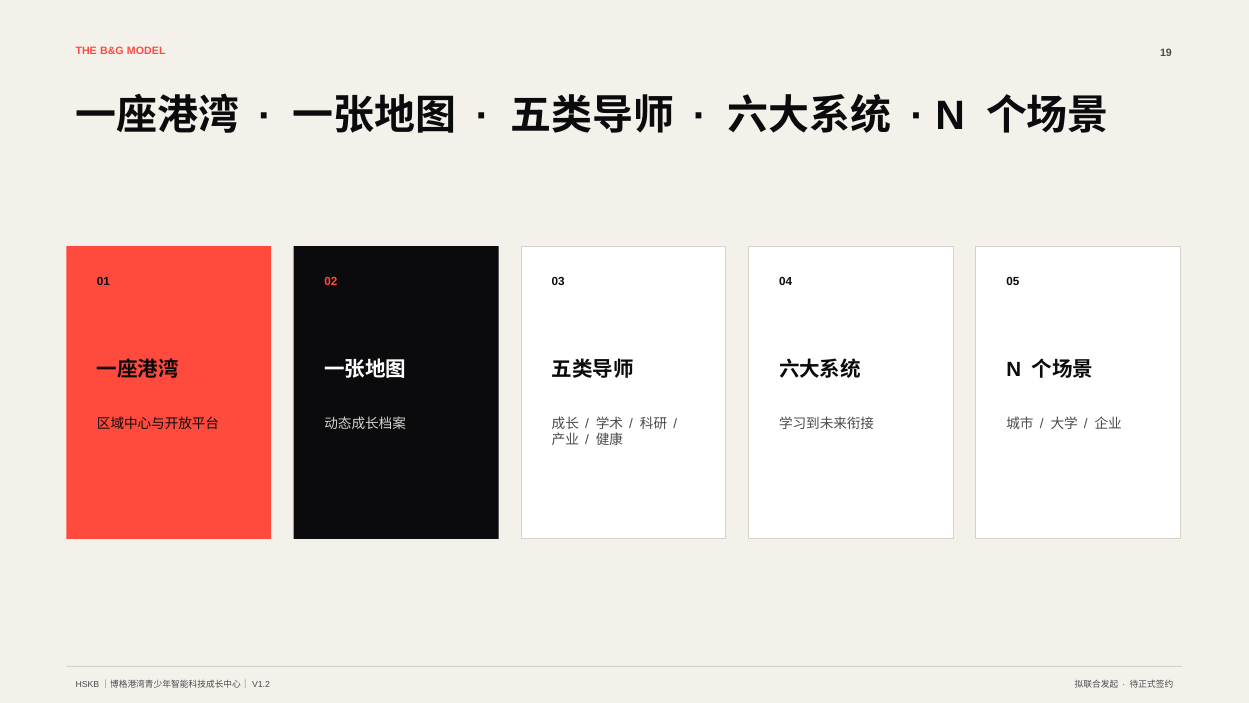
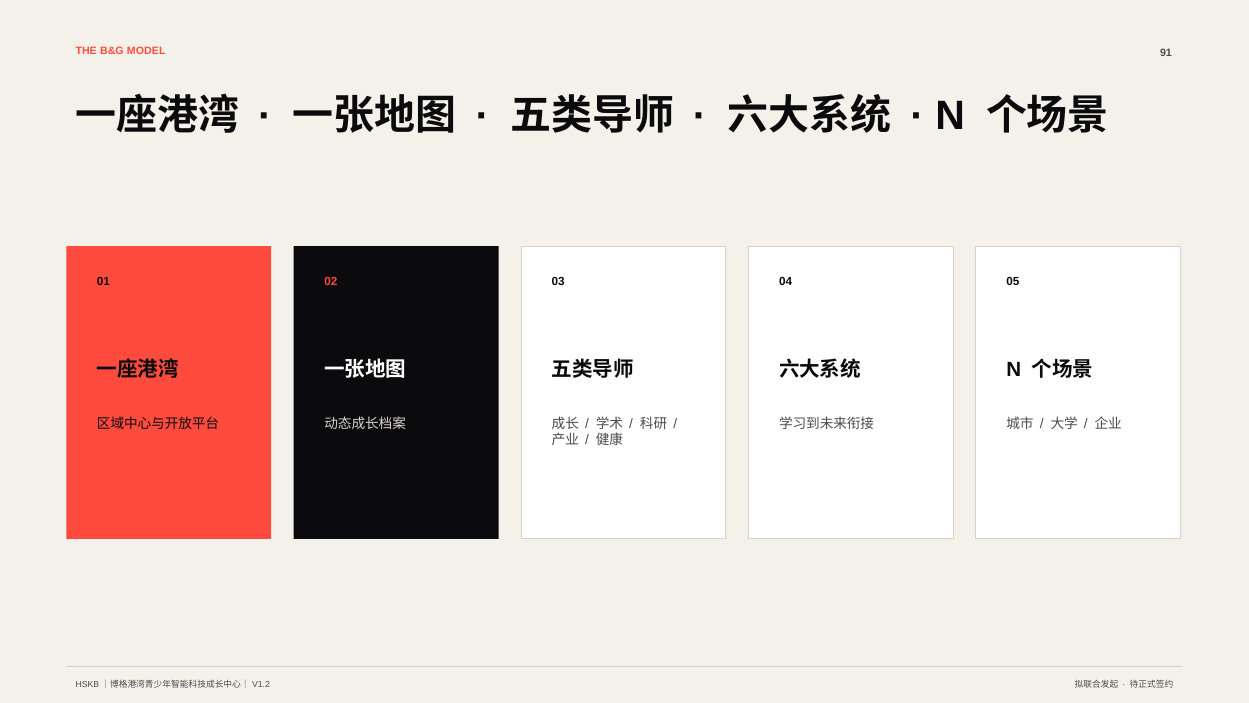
19: 19 -> 91 (1166, 53)
